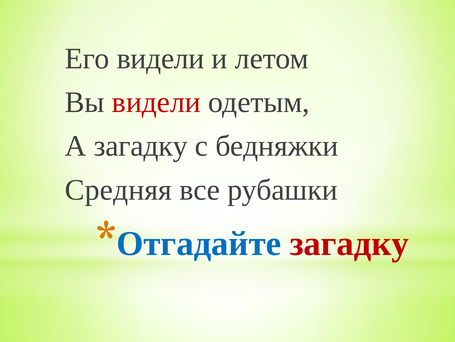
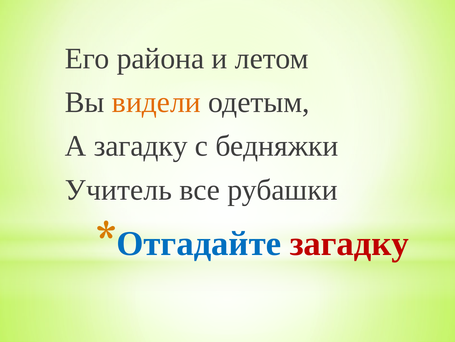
Его видели: видели -> района (160, 59)
видели colour: red -> orange (156, 102)
Средняя: Средняя -> Учитель (118, 189)
